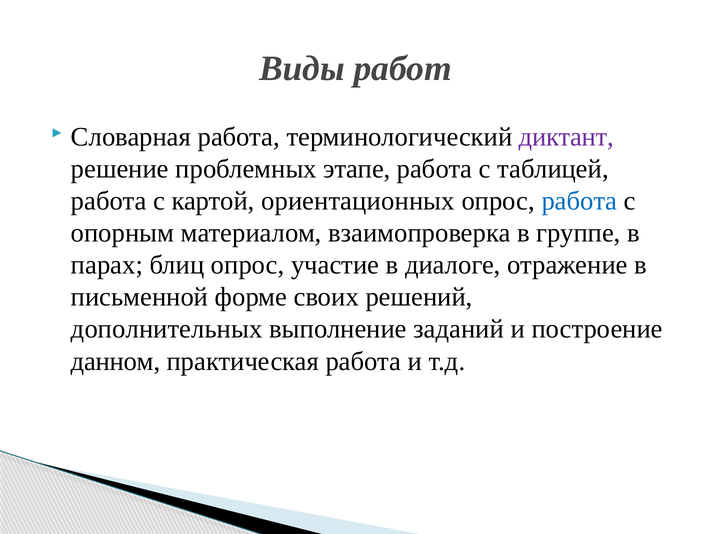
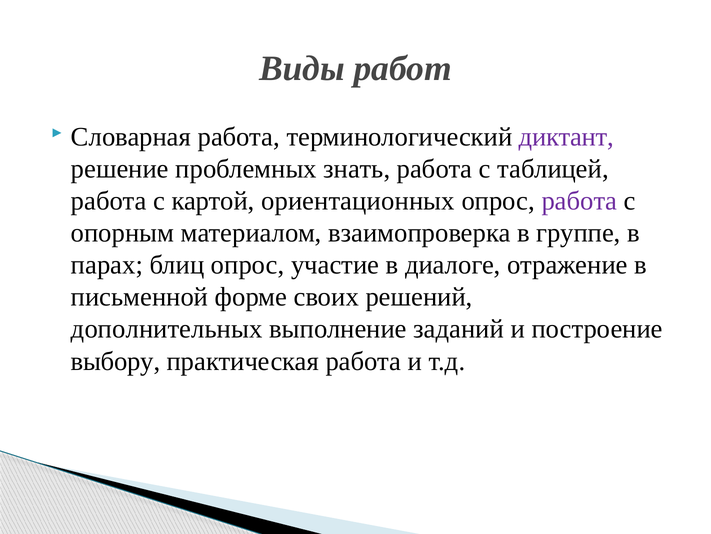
этапе: этапе -> знать (357, 169)
работа colour: blue -> purple (579, 201)
данном: данном -> выбору (116, 361)
